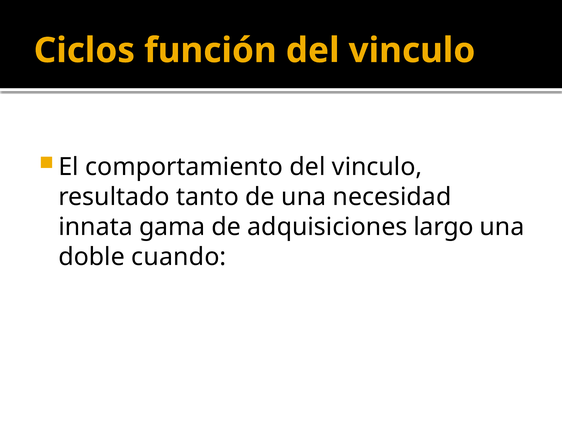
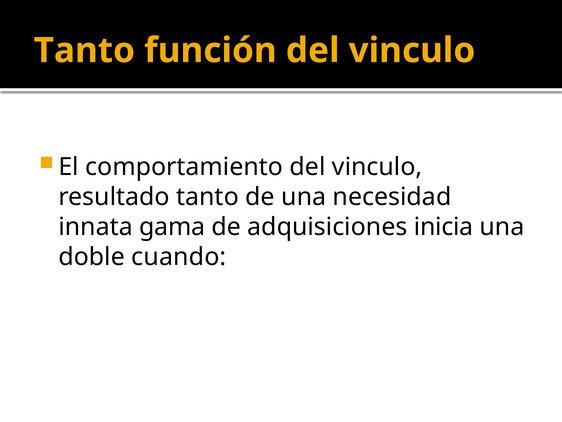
Ciclos: Ciclos -> Tanto (84, 50)
largo: largo -> inicia (444, 227)
